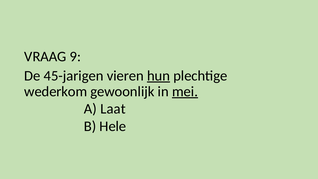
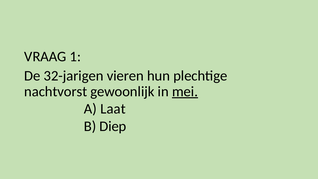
9: 9 -> 1 (75, 57)
45-jarigen: 45-jarigen -> 32-jarigen (74, 76)
hun underline: present -> none (158, 76)
wederkom: wederkom -> nachtvorst (56, 91)
Hele: Hele -> Diep (113, 126)
